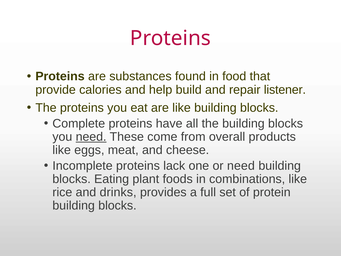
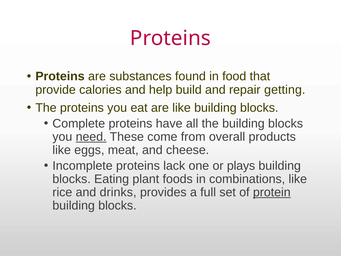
listener: listener -> getting (285, 90)
or need: need -> plays (241, 166)
protein underline: none -> present (272, 192)
